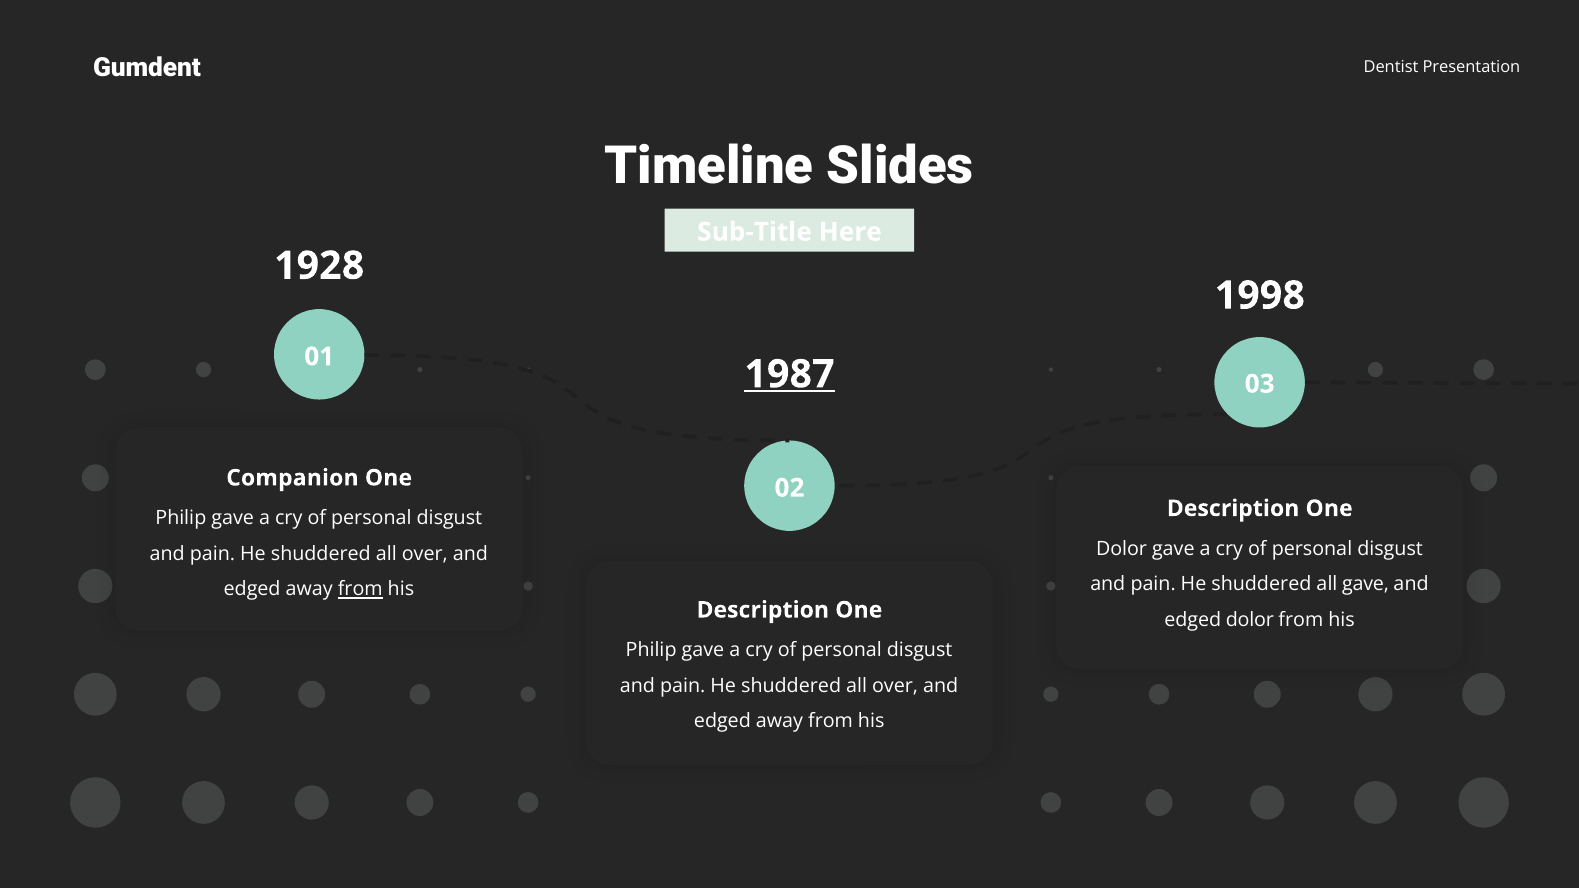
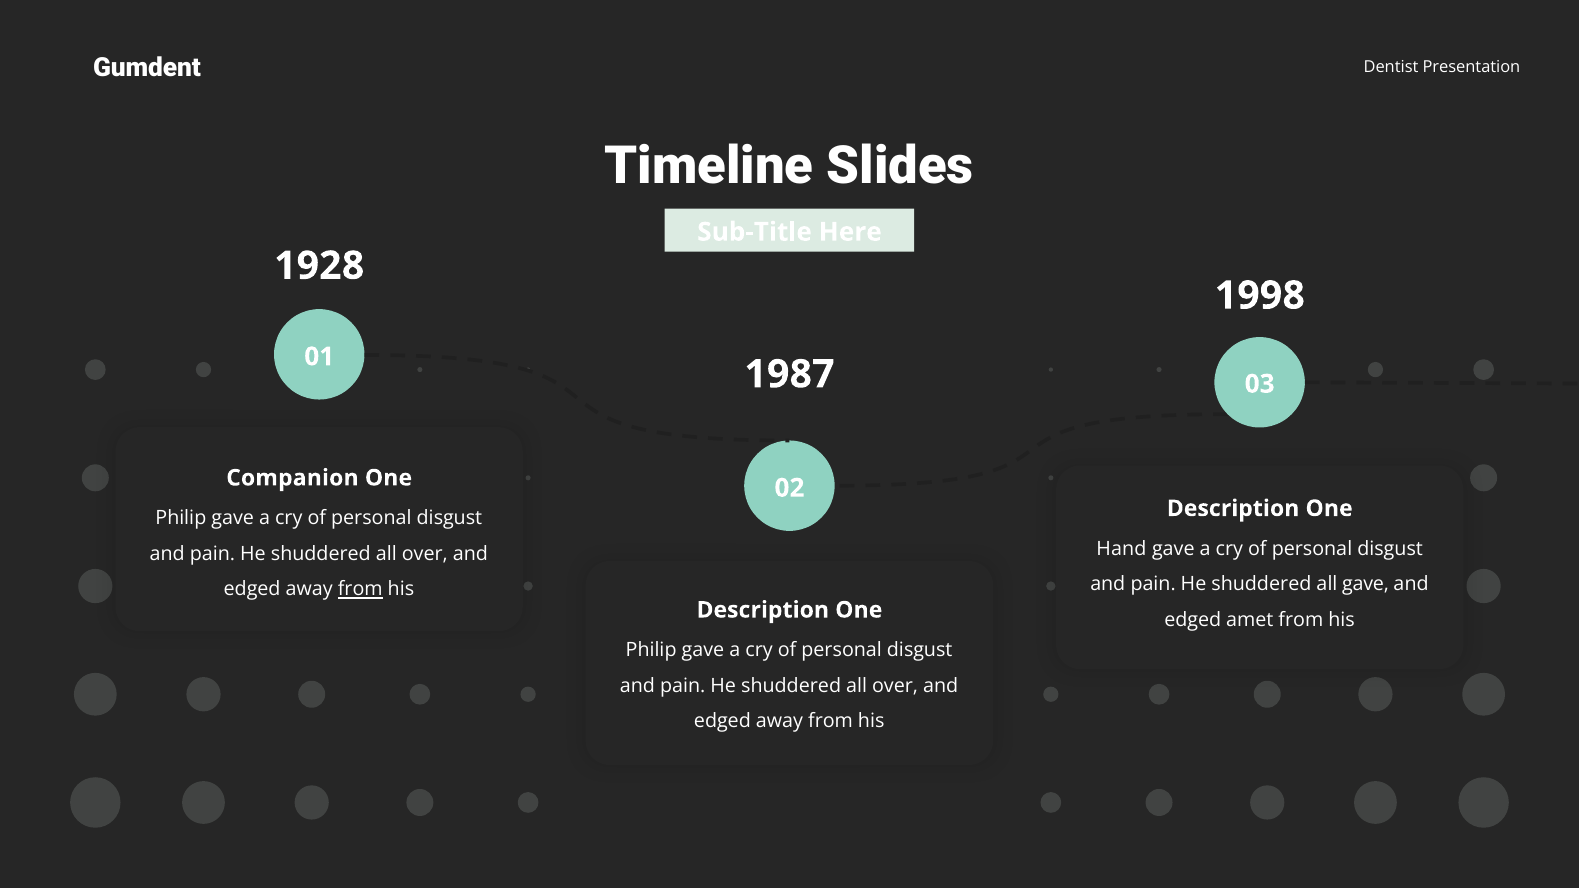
1987 underline: present -> none (790, 374)
Dolor: Dolor -> Hand (1121, 549)
edged dolor: dolor -> amet (1250, 620)
